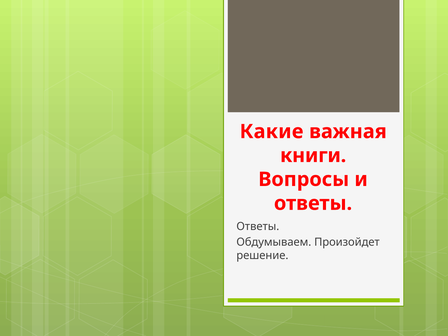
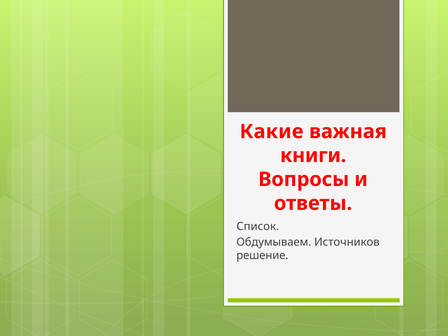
Ответы: Ответы -> Список (258, 226)
Произойдет: Произойдет -> Источников (347, 242)
